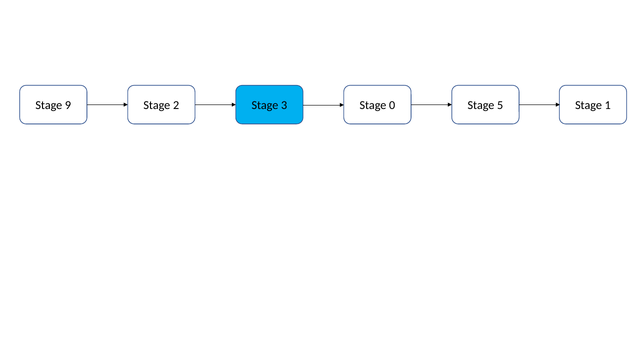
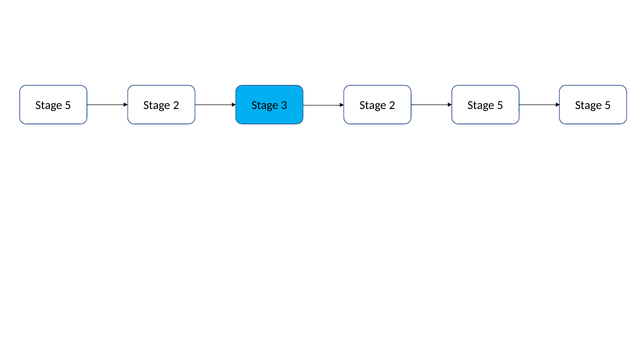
9: 9 -> 5 (68, 106)
3 Stage 0: 0 -> 2 (392, 106)
1: 1 -> 5 (608, 106)
